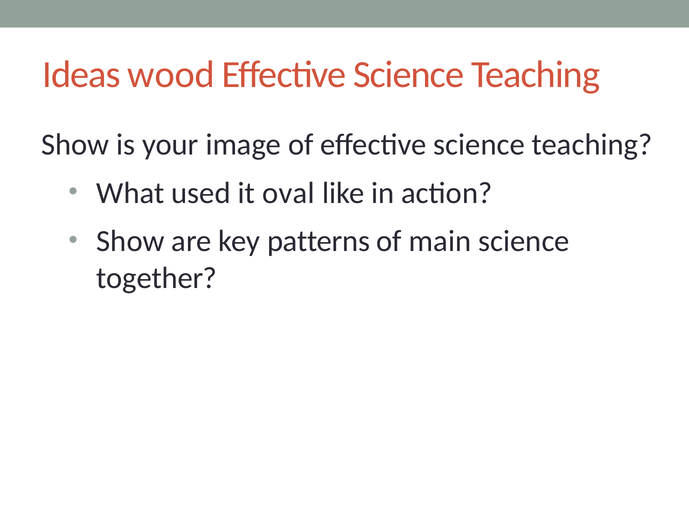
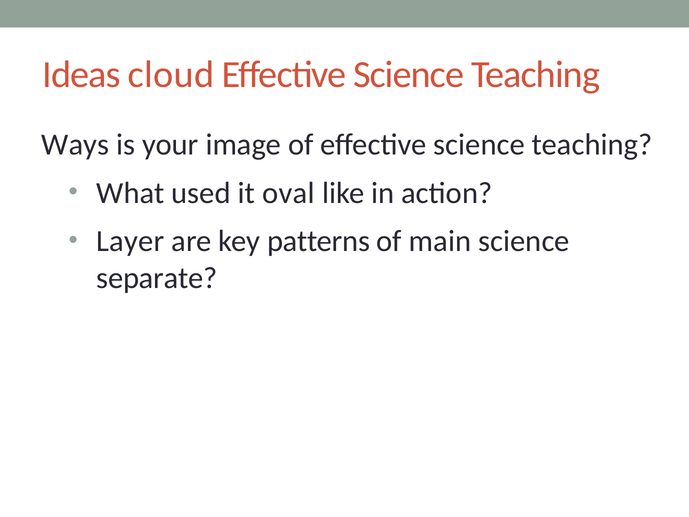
wood: wood -> cloud (171, 74)
Show: Show -> Ways (75, 145)
Show: Show -> Layer (130, 241)
together: together -> separate (157, 278)
